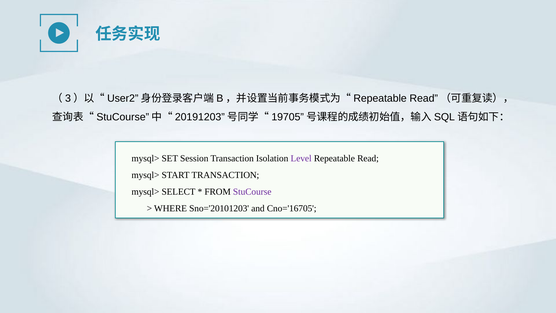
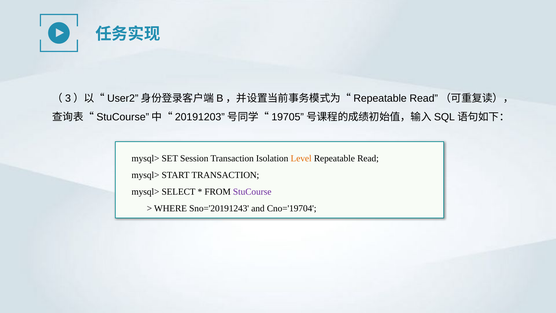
Level colour: purple -> orange (301, 158)
Sno='20101203: Sno='20101203 -> Sno='20191243 (219, 208)
Cno='16705: Cno='16705 -> Cno='19704 (292, 208)
